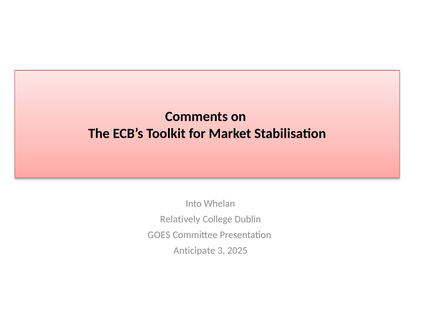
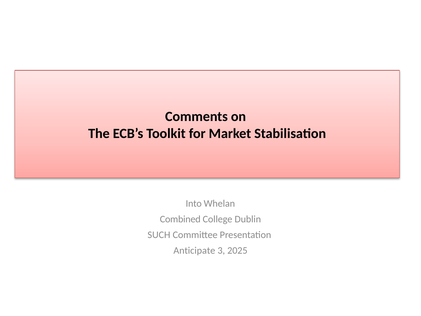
Relatively: Relatively -> Combined (180, 219)
GOES: GOES -> SUCH (159, 235)
